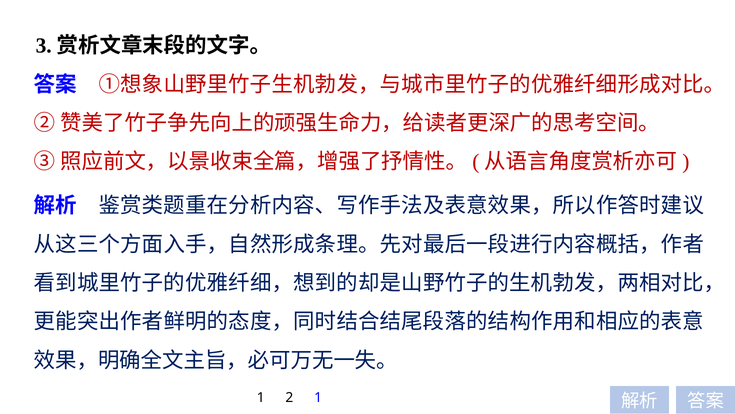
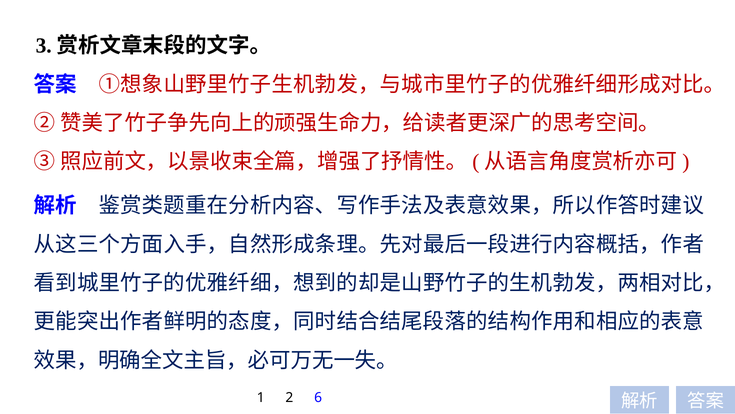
2 1: 1 -> 6 (318, 397)
